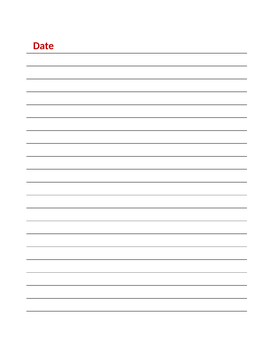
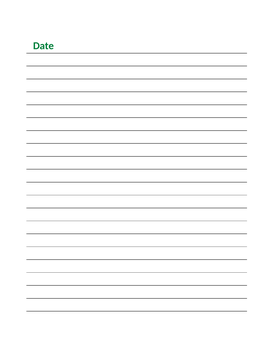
Date colour: red -> green (43, 46)
